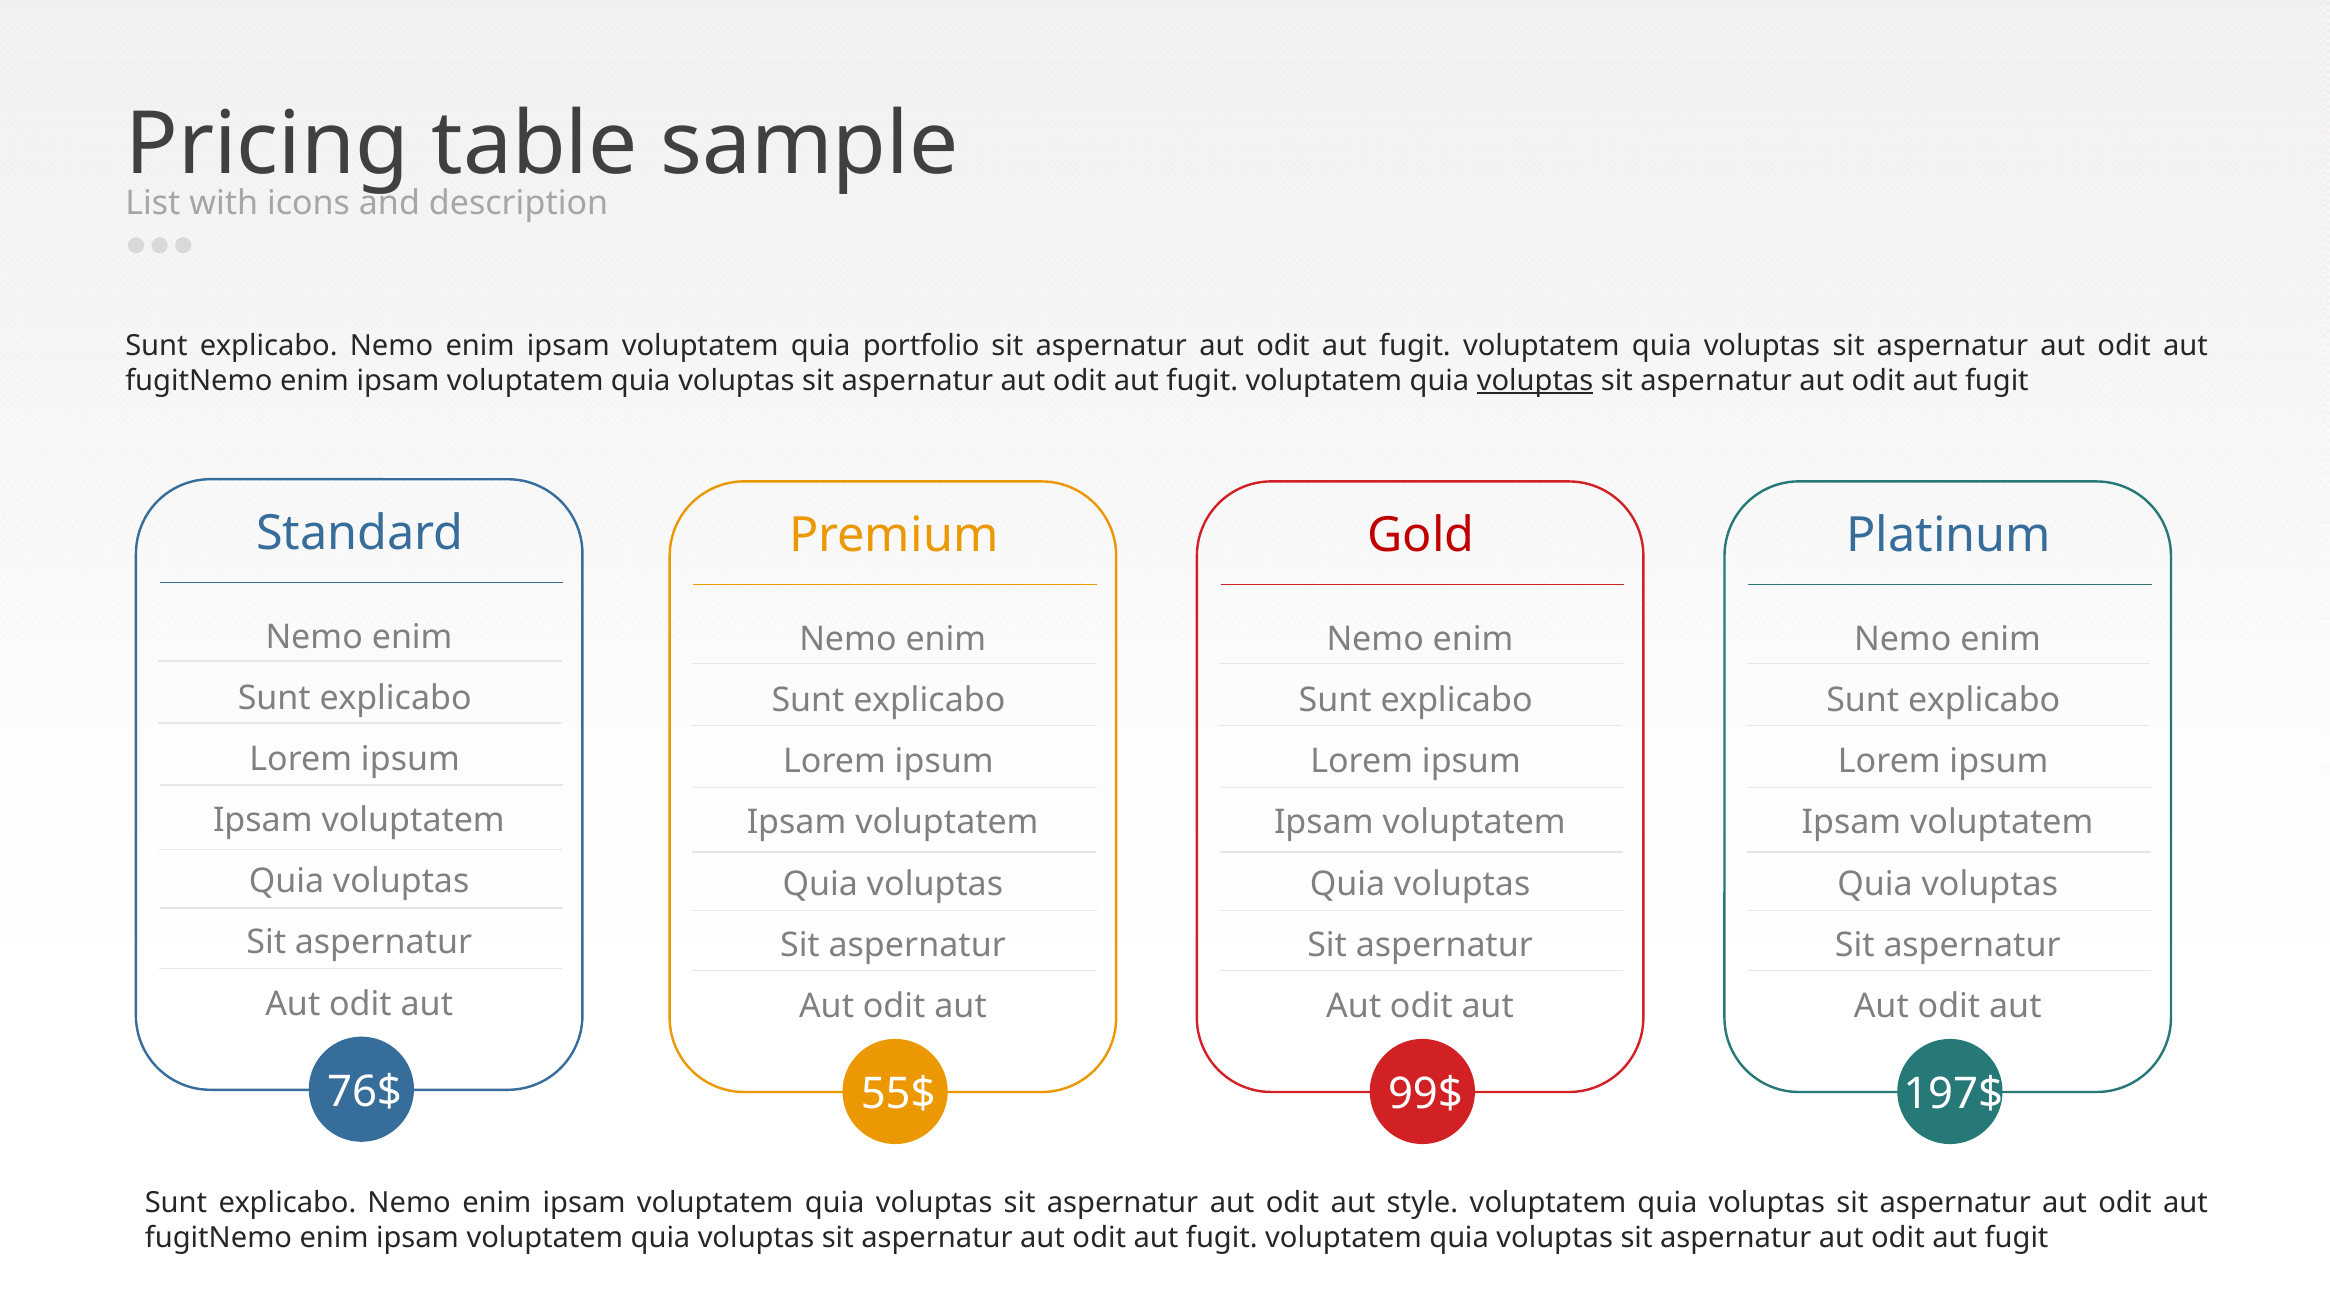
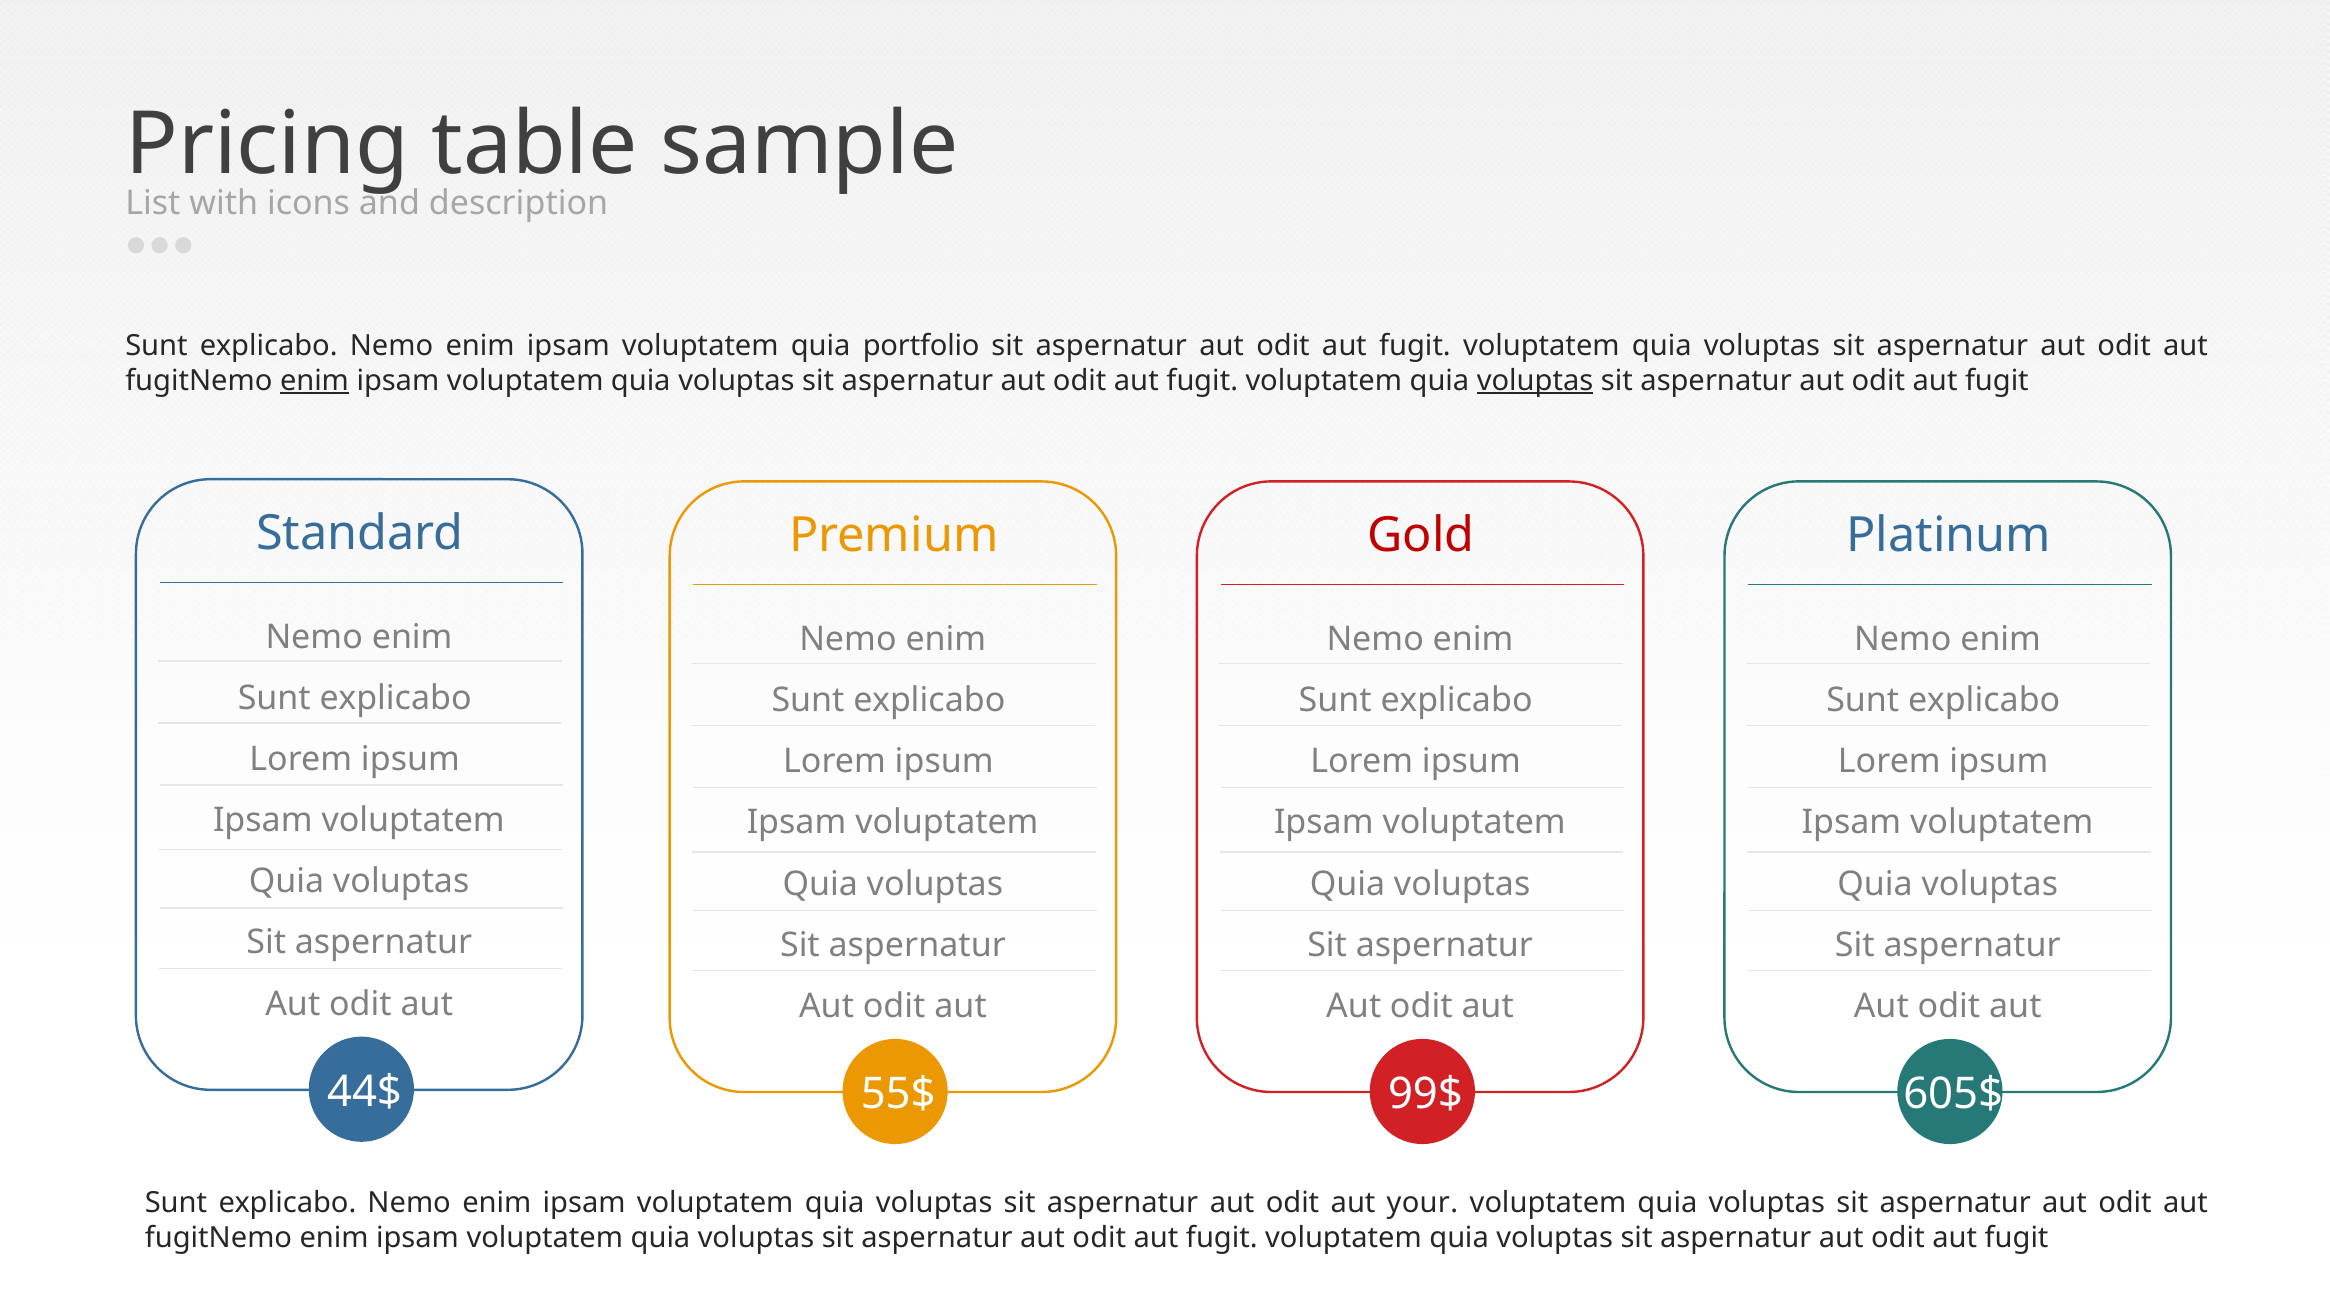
enim underline: none -> present (314, 381)
76$: 76$ -> 44$ (365, 1092)
197$: 197$ -> 605$ (1953, 1094)
style: style -> your (1422, 1203)
